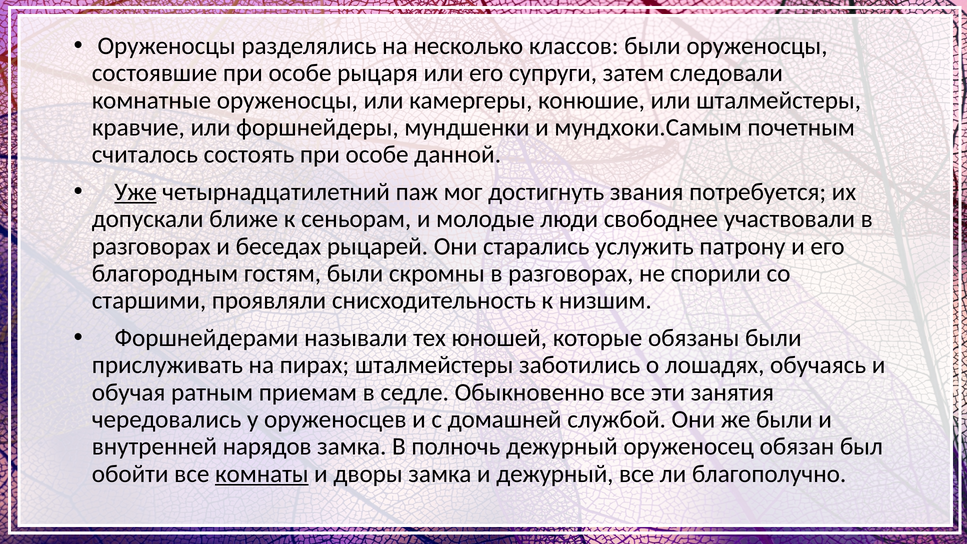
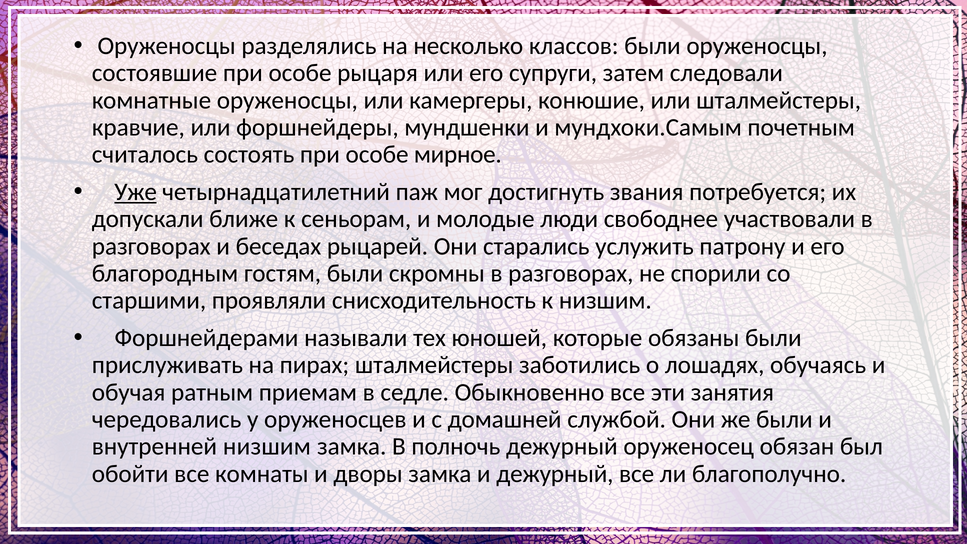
данной: данной -> мирное (458, 155)
внутренней нарядов: нарядов -> низшим (267, 447)
комнаты underline: present -> none (262, 474)
